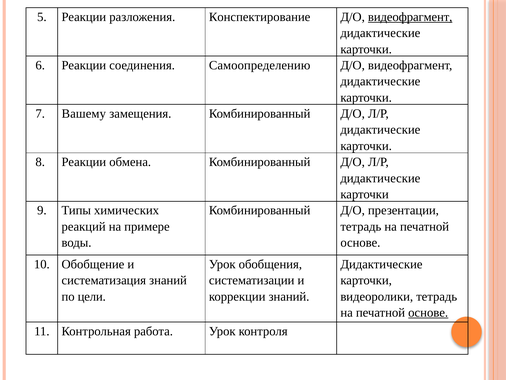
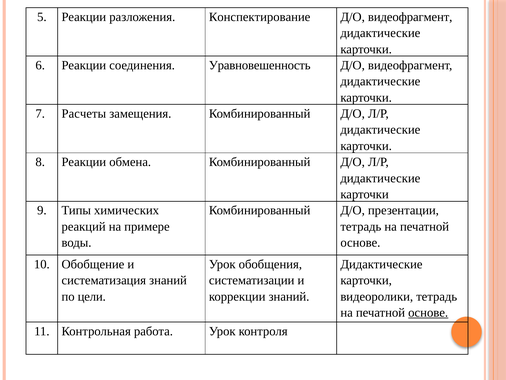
видеофрагмент underline: present -> none (410, 17)
Самоопределению: Самоопределению -> Уравновешенность (260, 65)
Вашему: Вашему -> Расчеты (84, 114)
